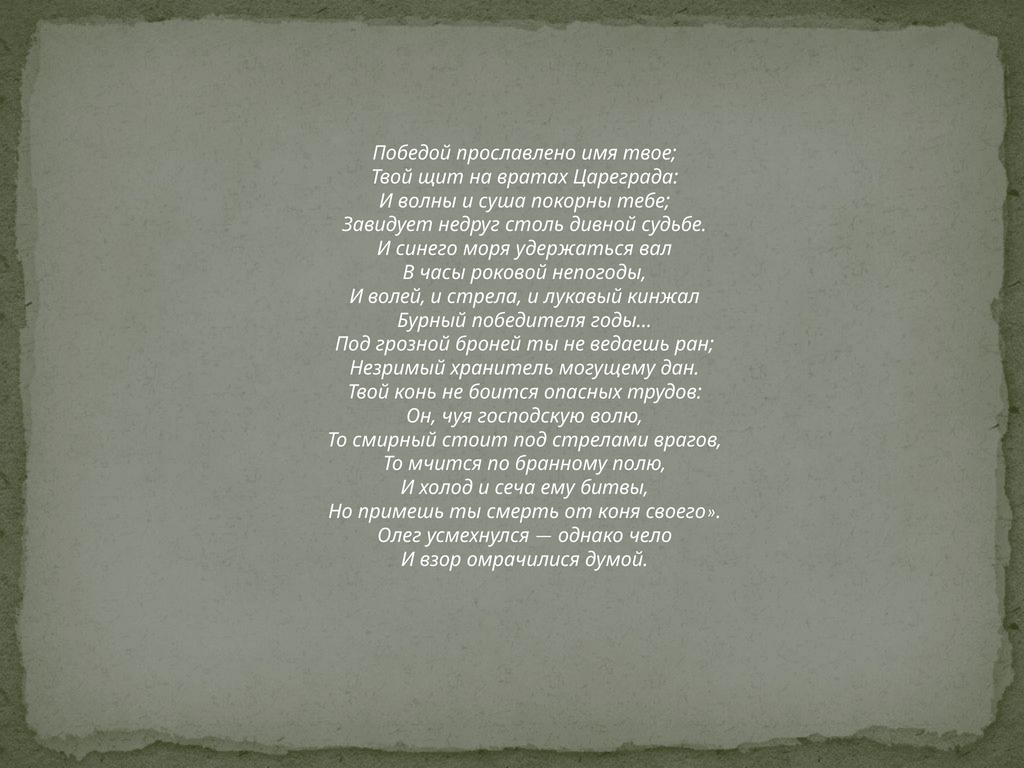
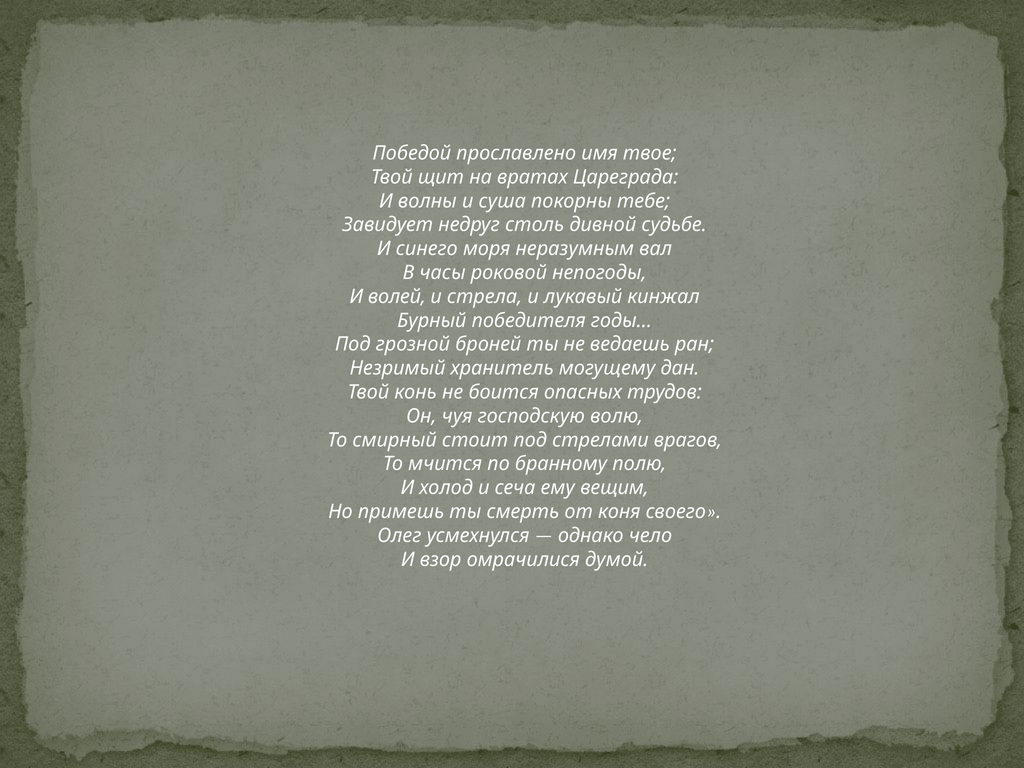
удержаться: удержаться -> неразумным (575, 249)
битвы: битвы -> вещим (615, 488)
